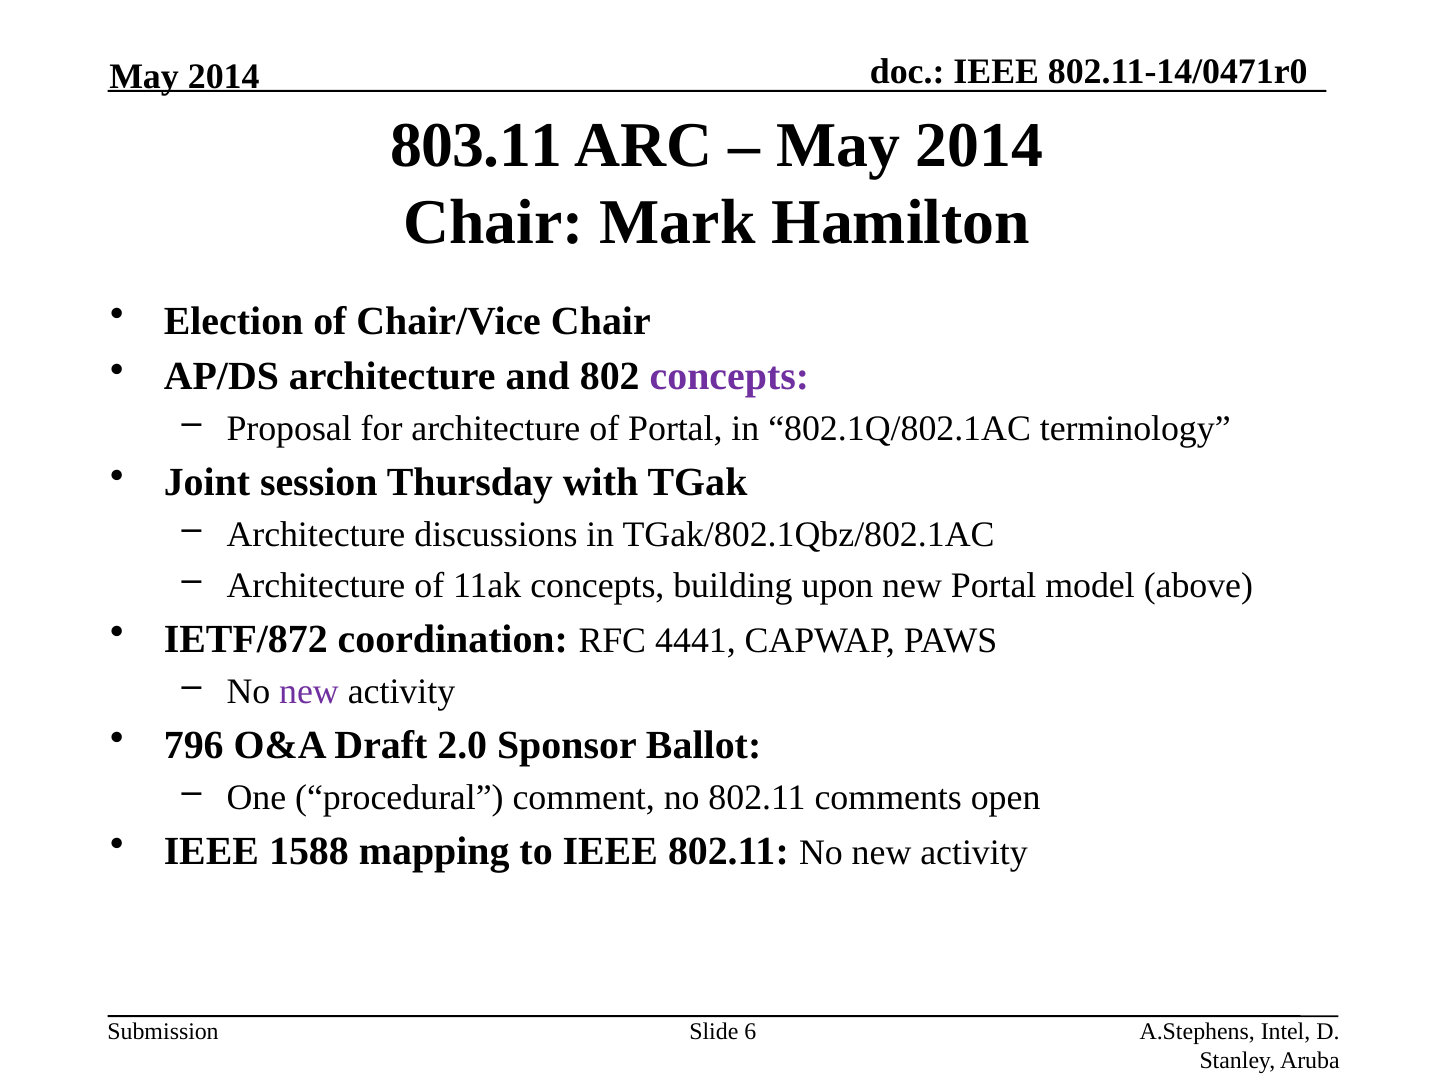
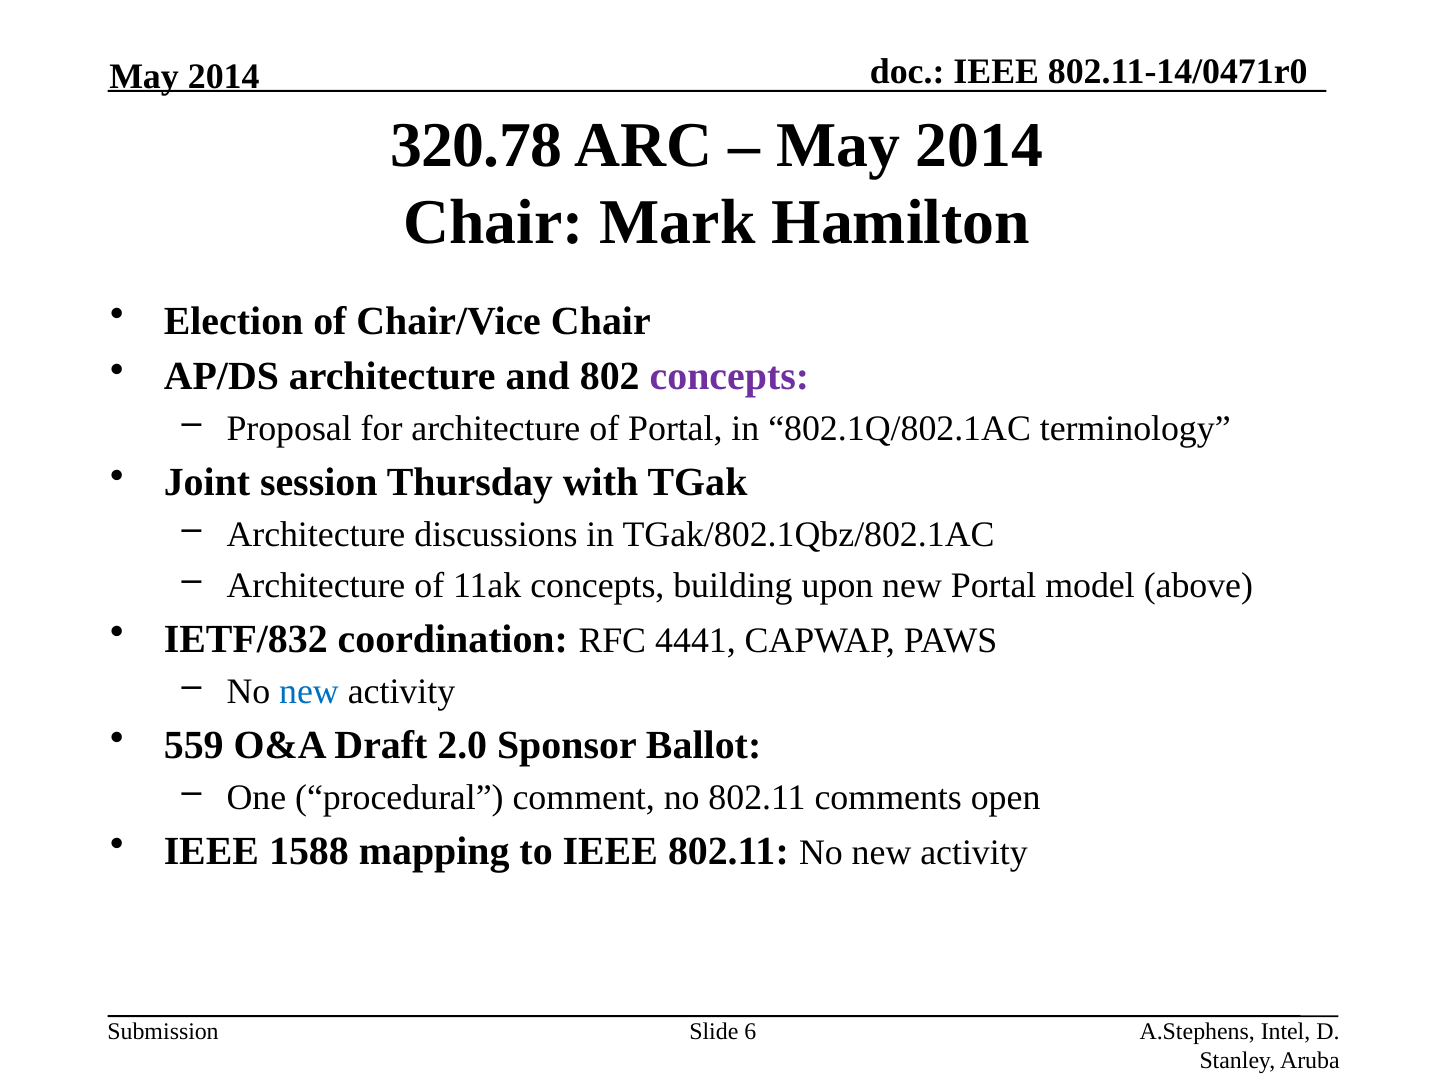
803.11: 803.11 -> 320.78 (476, 145)
IETF/872: IETF/872 -> IETF/832 (246, 639)
new colour: purple -> blue (309, 691)
796: 796 -> 559 (194, 745)
